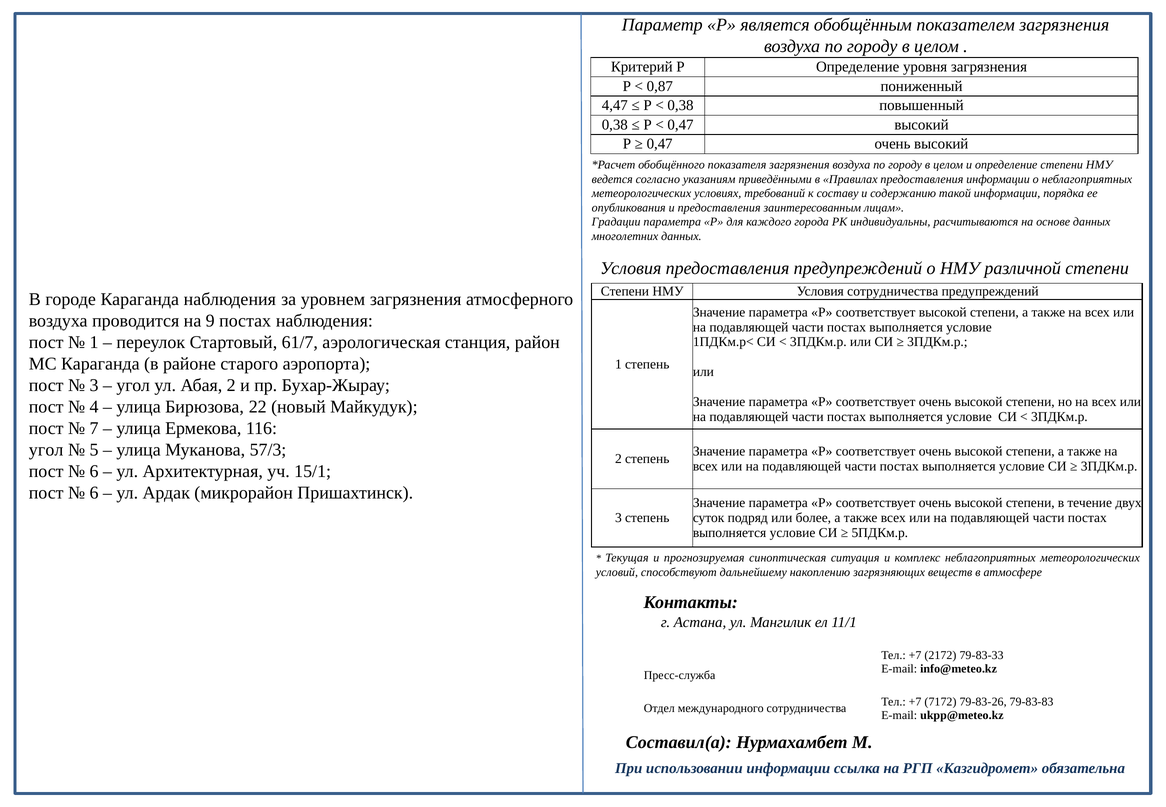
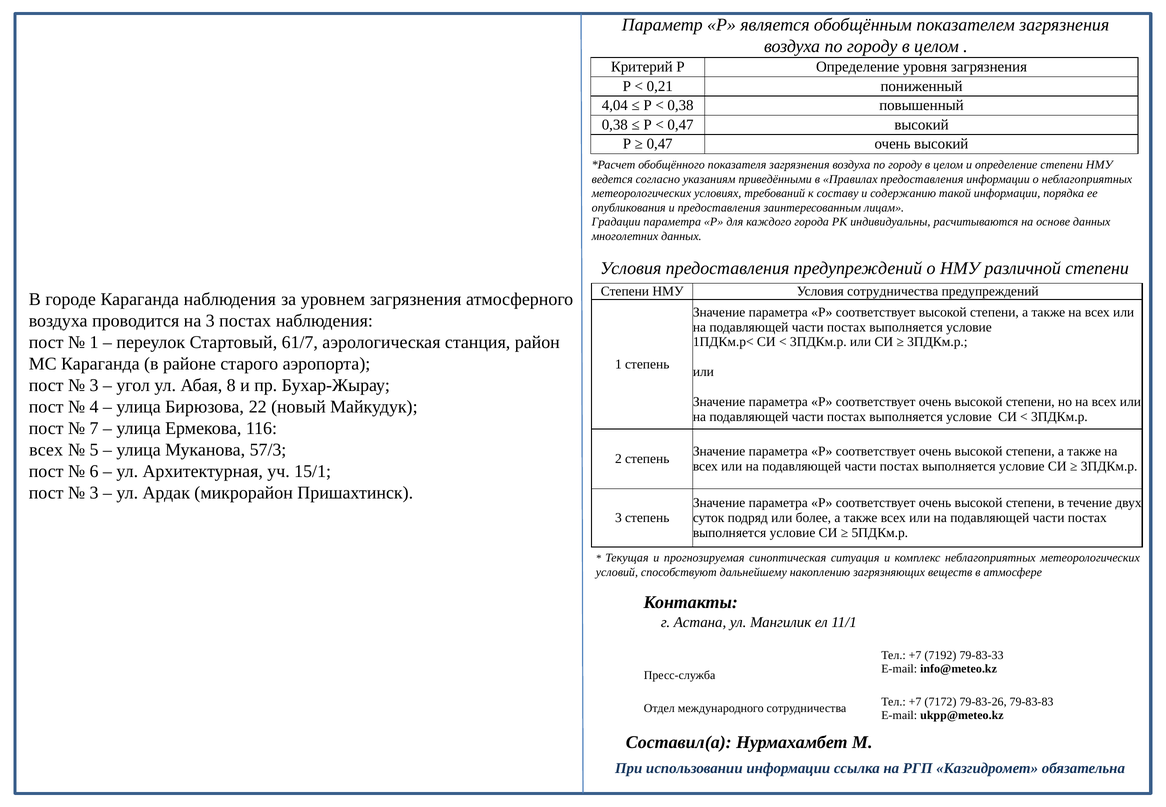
0,87: 0,87 -> 0,21 (660, 86)
4,47: 4,47 -> 4,04 (615, 106)
на 9: 9 -> 3 (210, 321)
Абая 2: 2 -> 8 (231, 386)
угол: угол -> всех (46, 450)
6: 6 -> 3 (94, 493)
2172: 2172 -> 7192 (940, 655)
